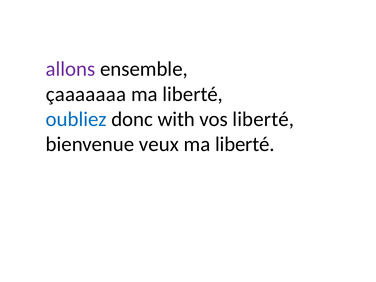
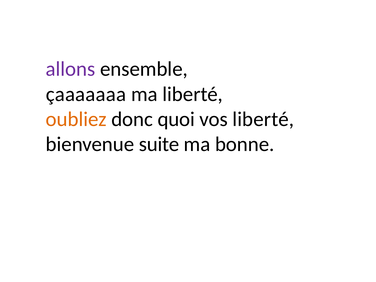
oubliez colour: blue -> orange (76, 119)
with: with -> quoi (176, 119)
veux: veux -> suite (159, 144)
liberté: liberté -> bonne (245, 144)
